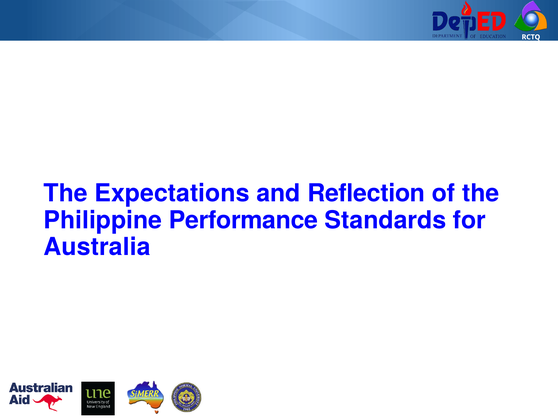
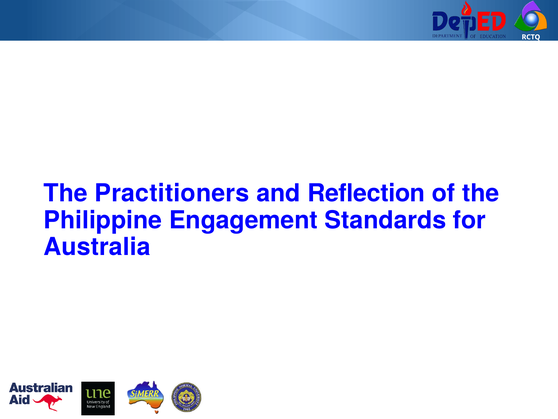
Expectations: Expectations -> Practitioners (172, 193)
Performance: Performance -> Engagement (243, 220)
